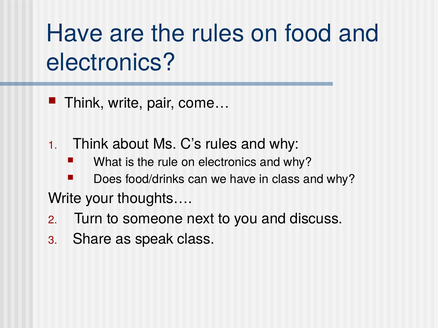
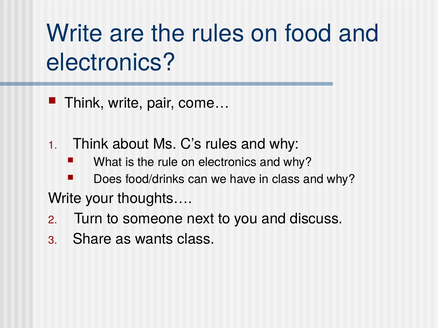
Have: Have -> Write (74, 33)
speak: speak -> wants (154, 239)
